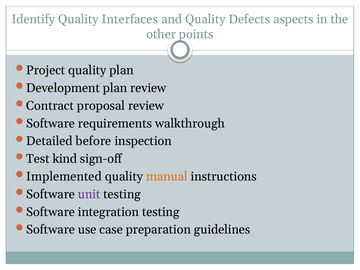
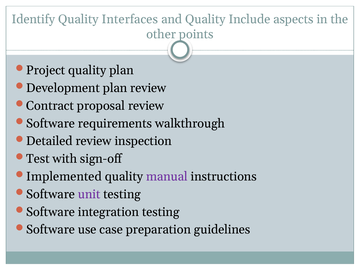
Defects: Defects -> Include (249, 19)
Detailed before: before -> review (94, 141)
kind: kind -> with (65, 159)
manual colour: orange -> purple (167, 176)
